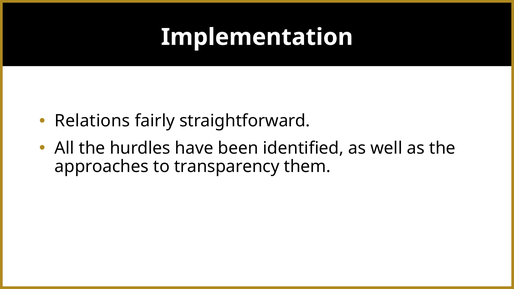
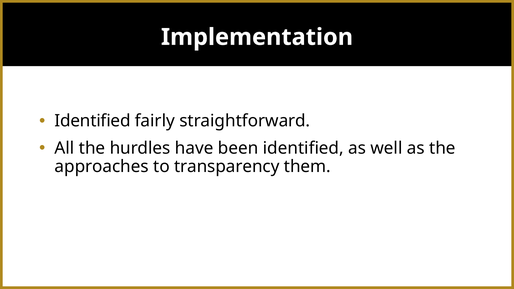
Relations: Relations -> Identified (93, 121)
